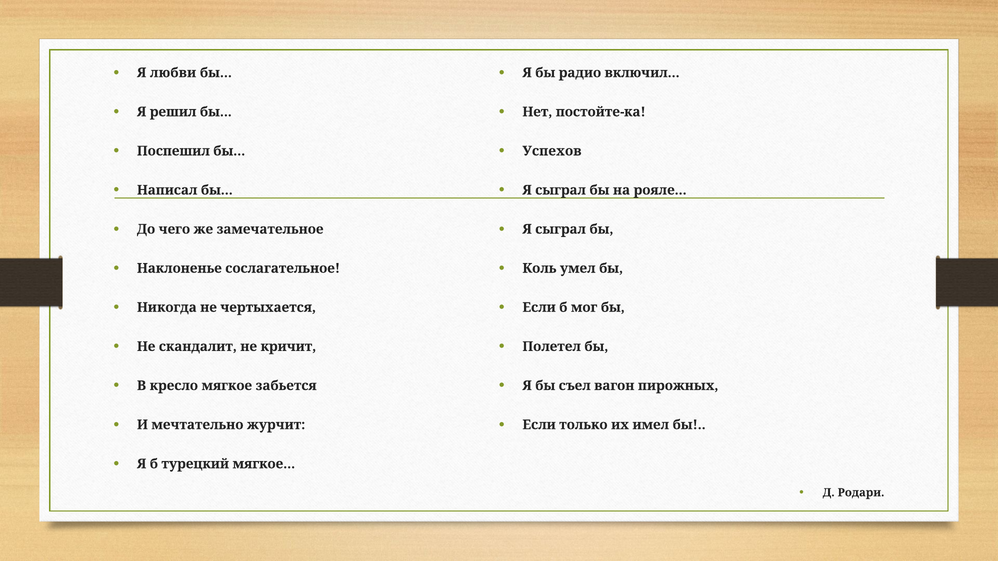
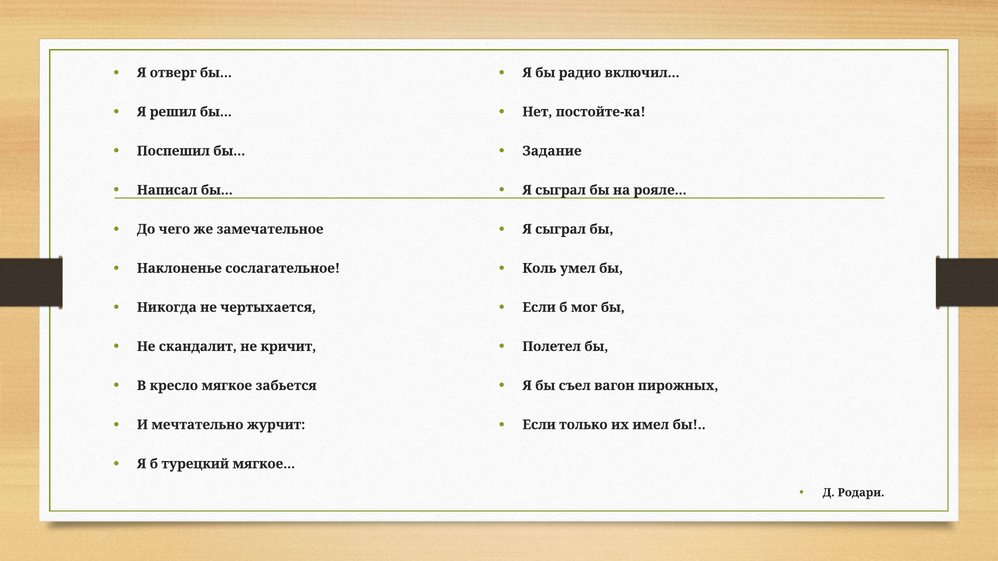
любви: любви -> отверг (173, 73)
Успехов: Успехов -> Задание (552, 151)
